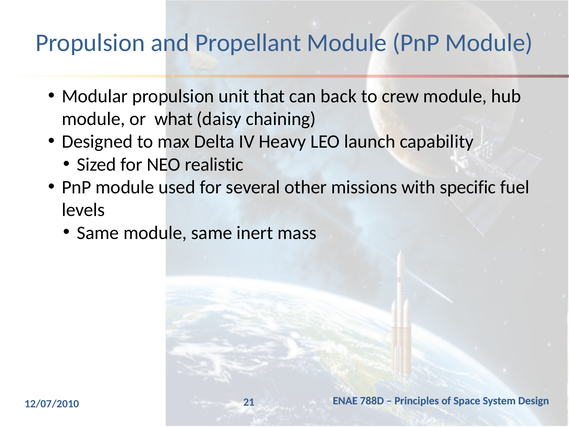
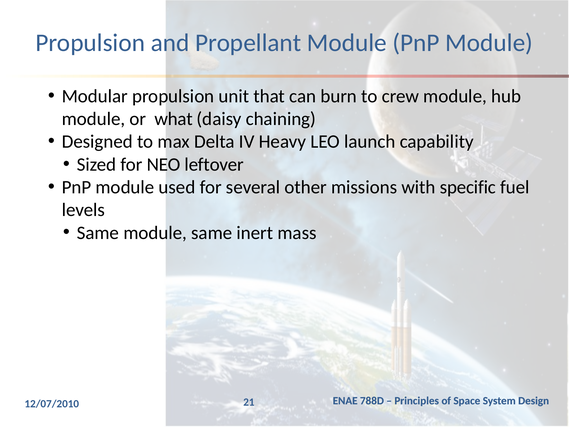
back: back -> burn (339, 96)
realistic: realistic -> leftover (214, 164)
